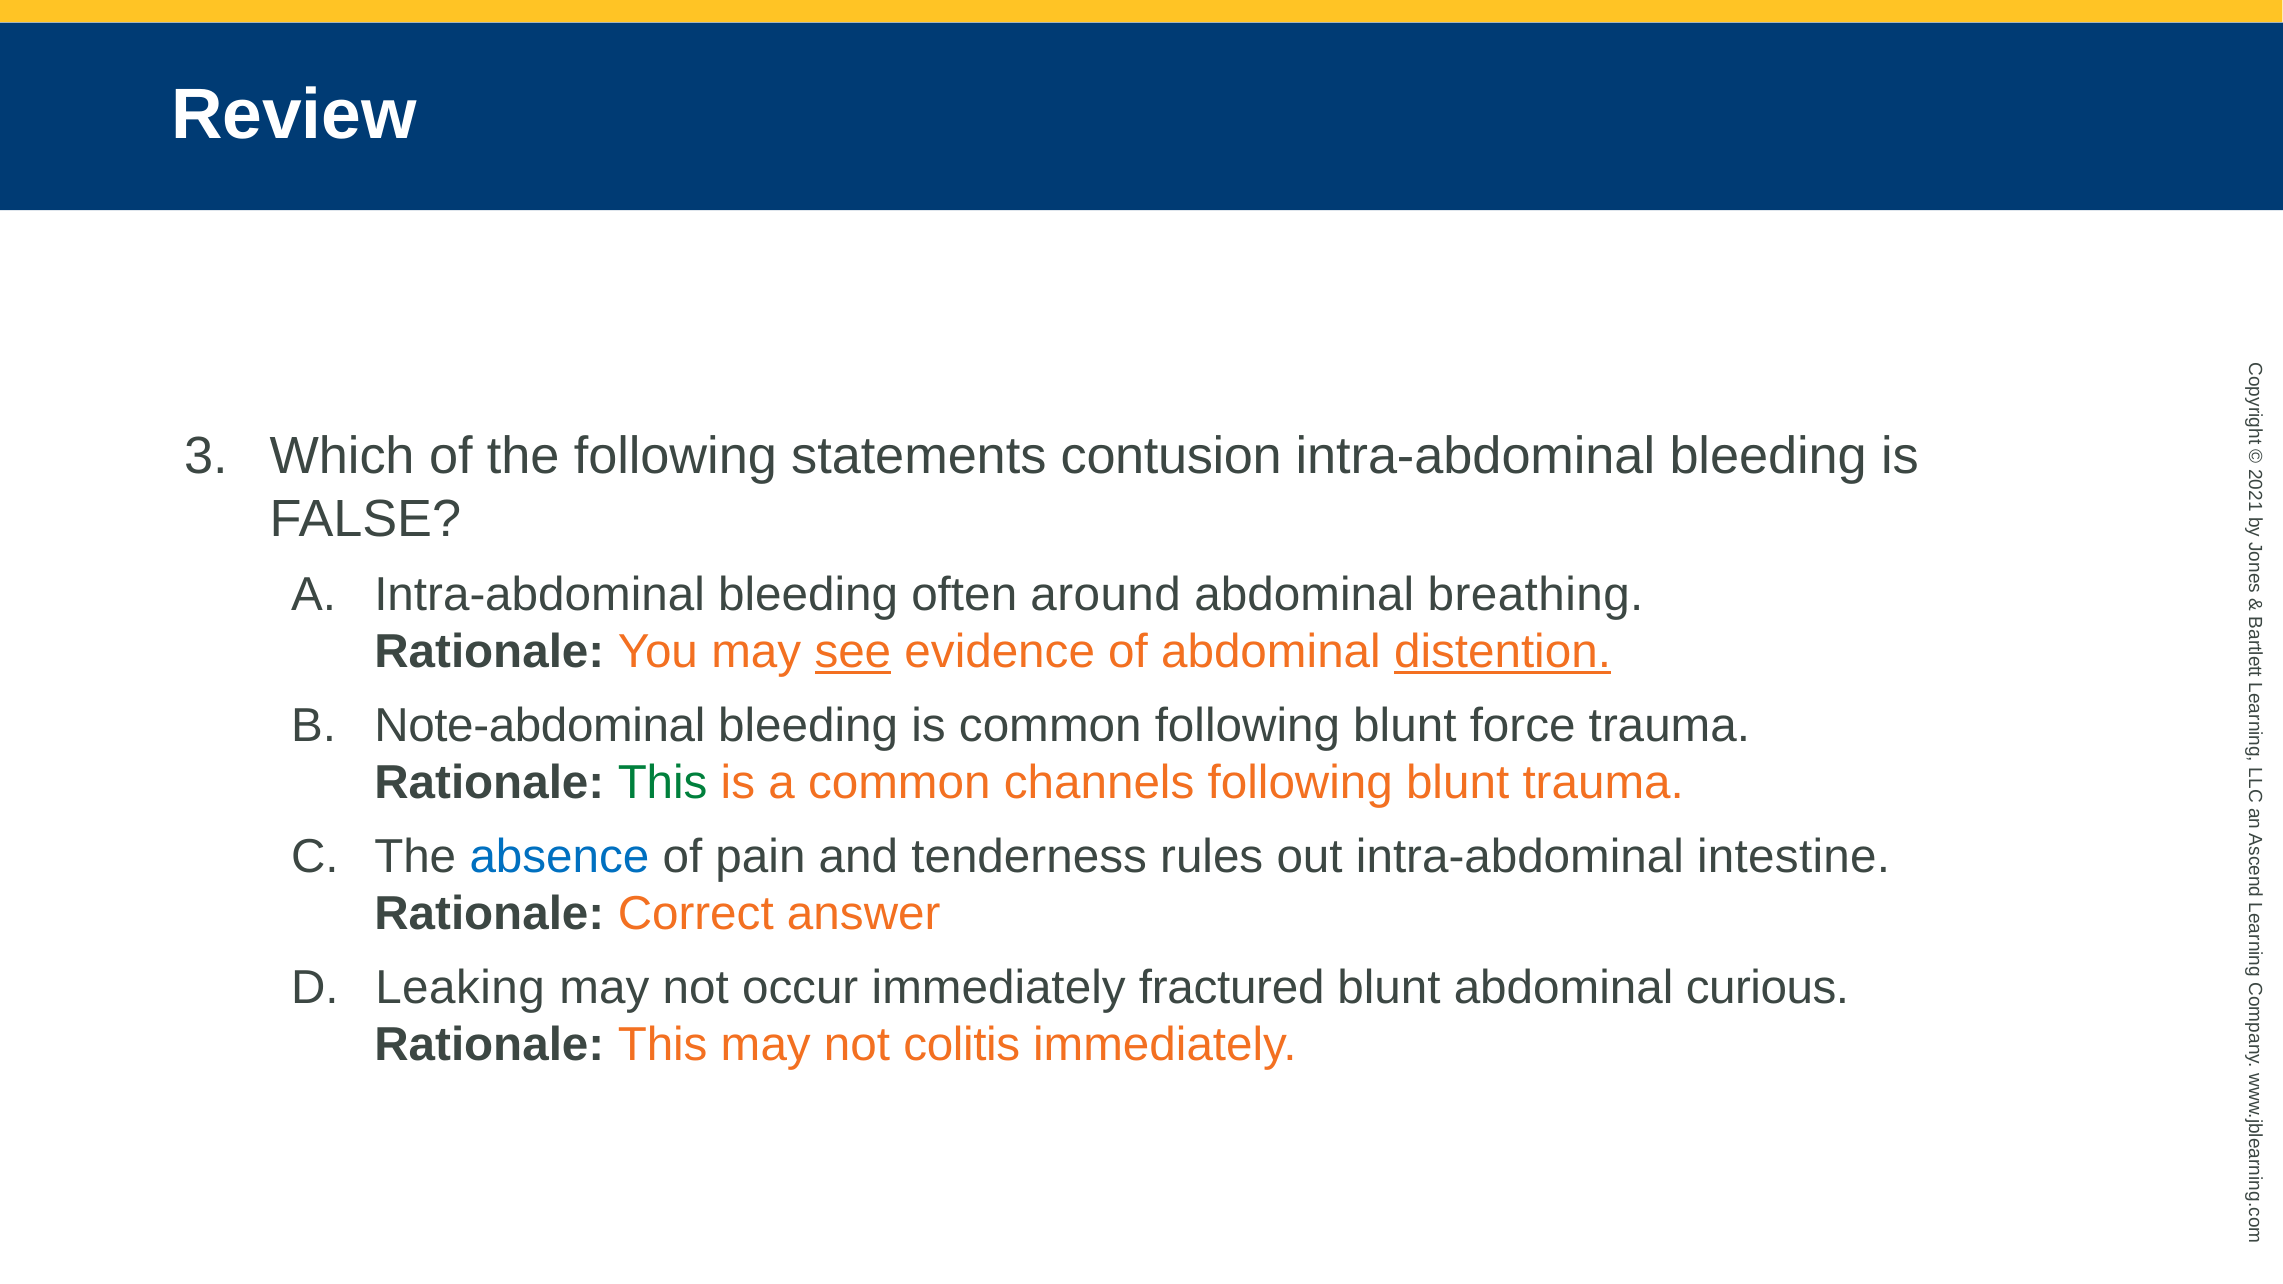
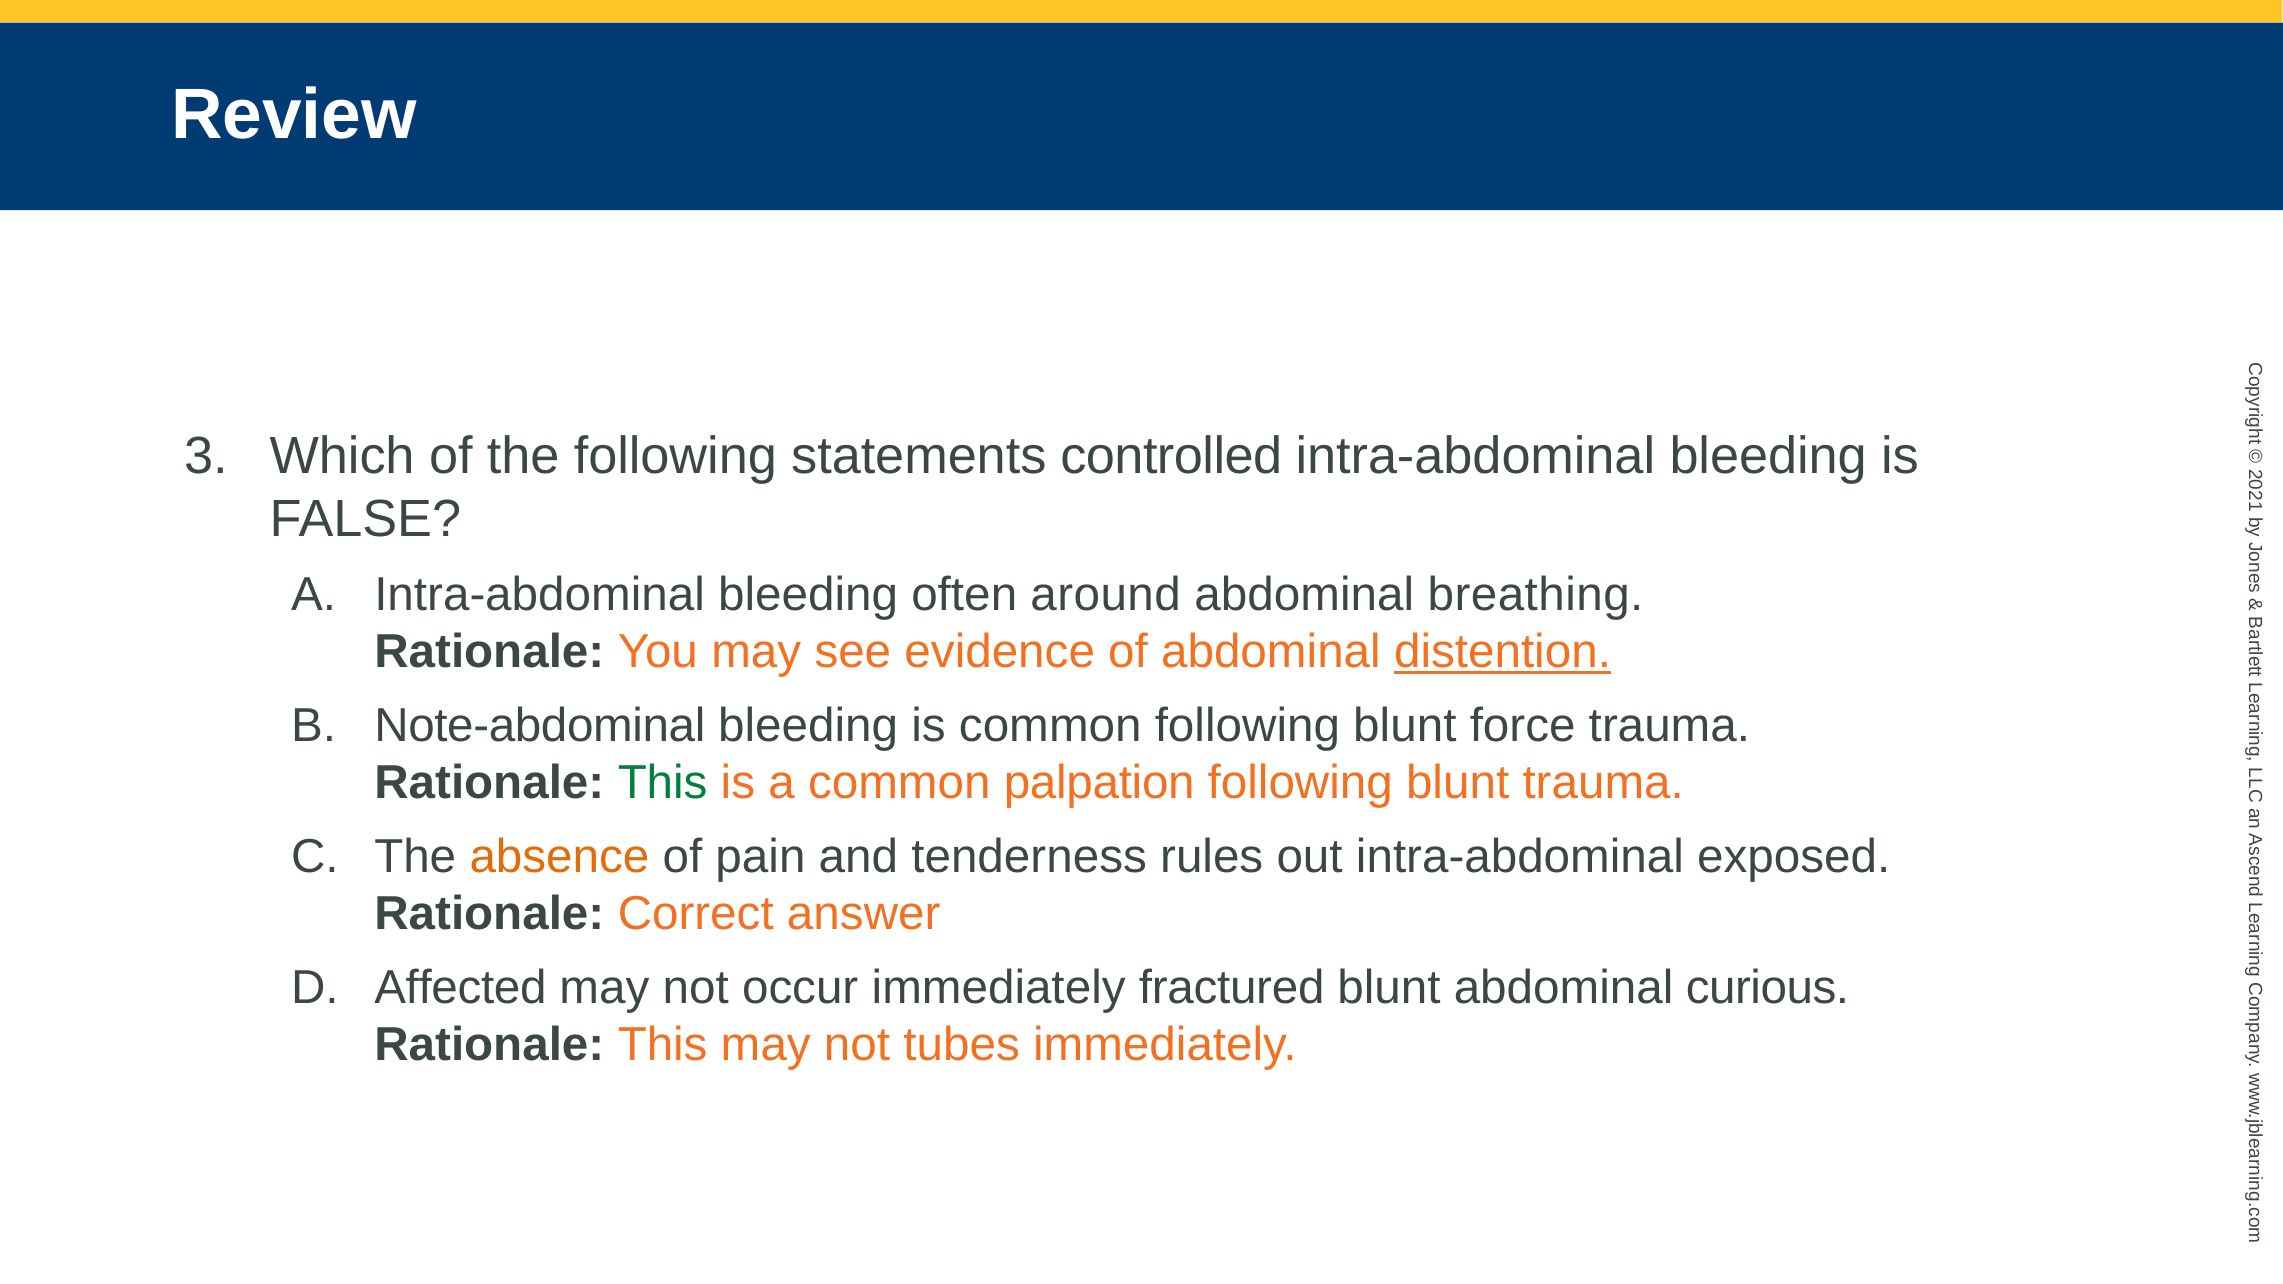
contusion: contusion -> controlled (1171, 456)
see underline: present -> none (853, 652)
channels: channels -> palpation (1099, 783)
absence colour: blue -> orange (559, 857)
intestine: intestine -> exposed (1794, 857)
Leaking: Leaking -> Affected (460, 988)
colitis: colitis -> tubes (962, 1045)
